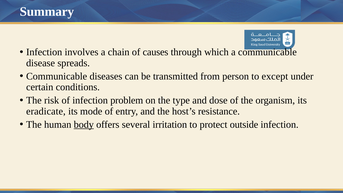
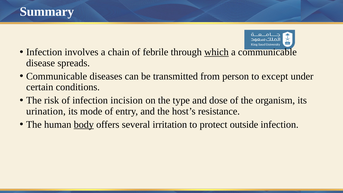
causes: causes -> febrile (156, 52)
which underline: none -> present (216, 52)
problem: problem -> incision (127, 100)
eradicate: eradicate -> urination (46, 111)
